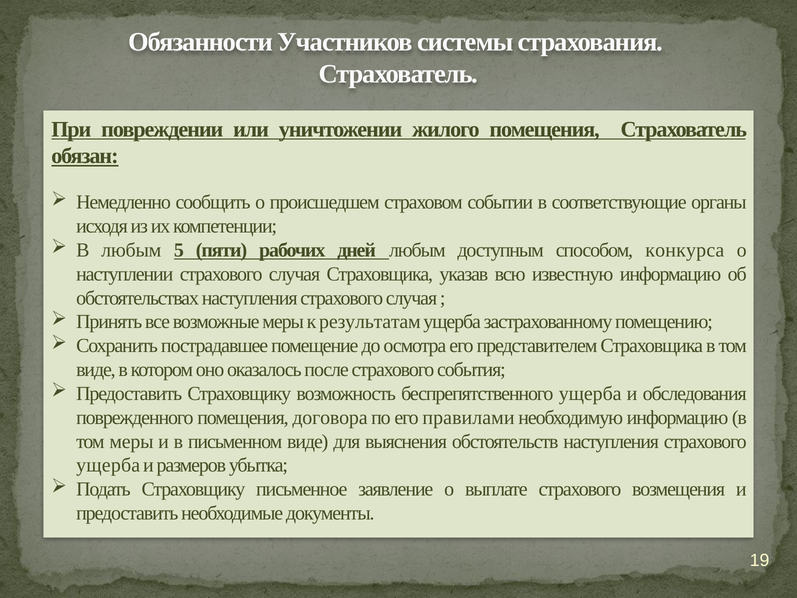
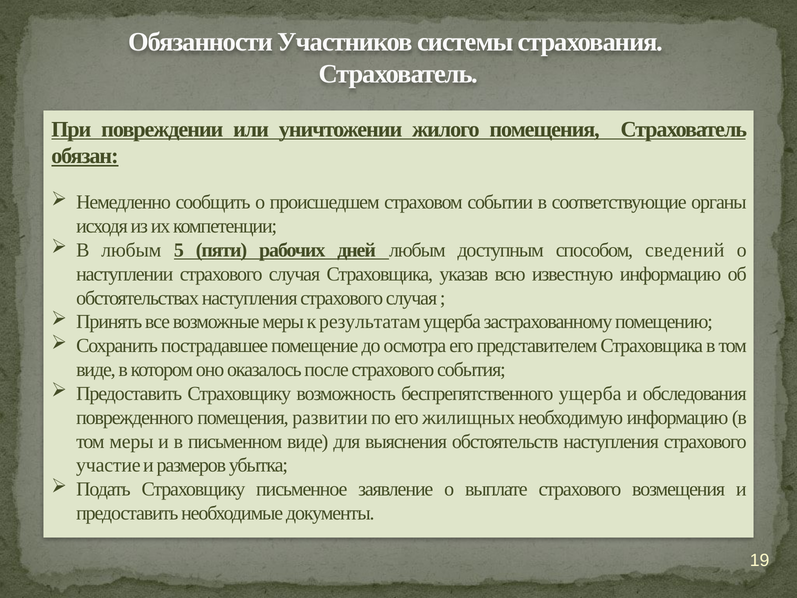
конкурса: конкурса -> сведений (685, 250)
договора: договора -> развитии (330, 417)
правилами: правилами -> жилищных (469, 417)
ущерба: ущерба -> участие (108, 465)
